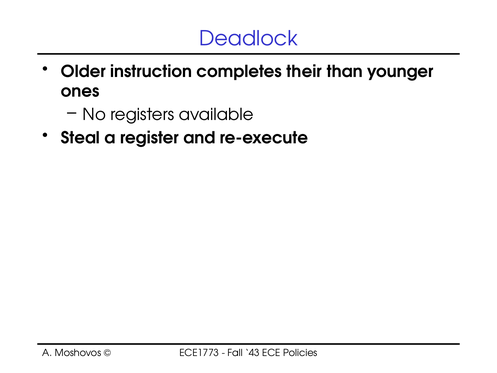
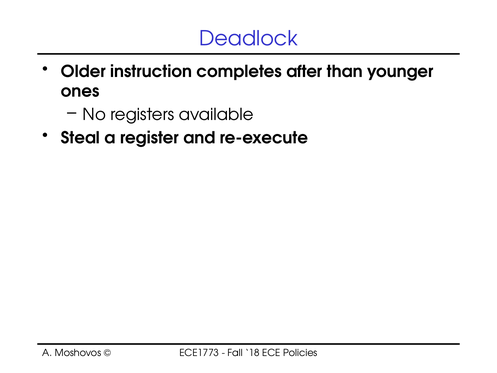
their: their -> after (304, 72)
43: 43 -> 18 (253, 353)
